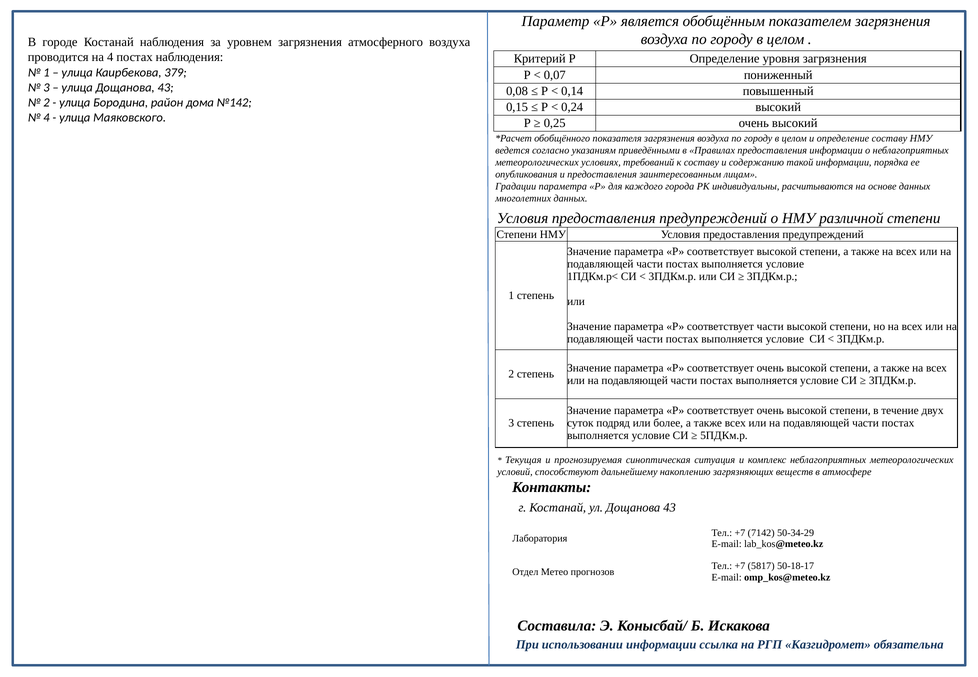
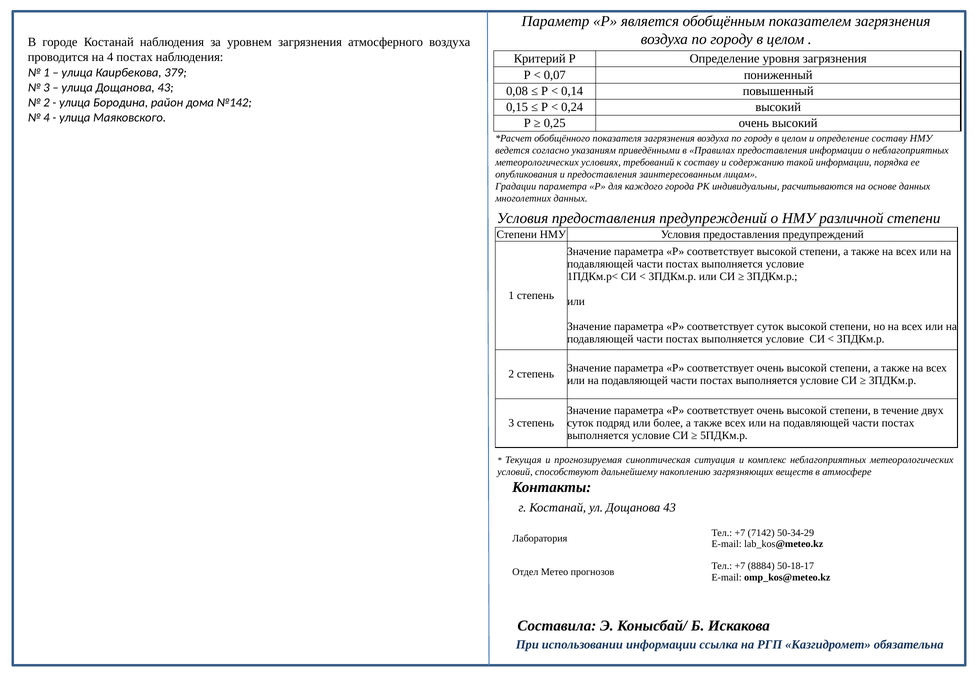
соответствует части: части -> суток (770, 327)
5817: 5817 -> 8884 (761, 566)
